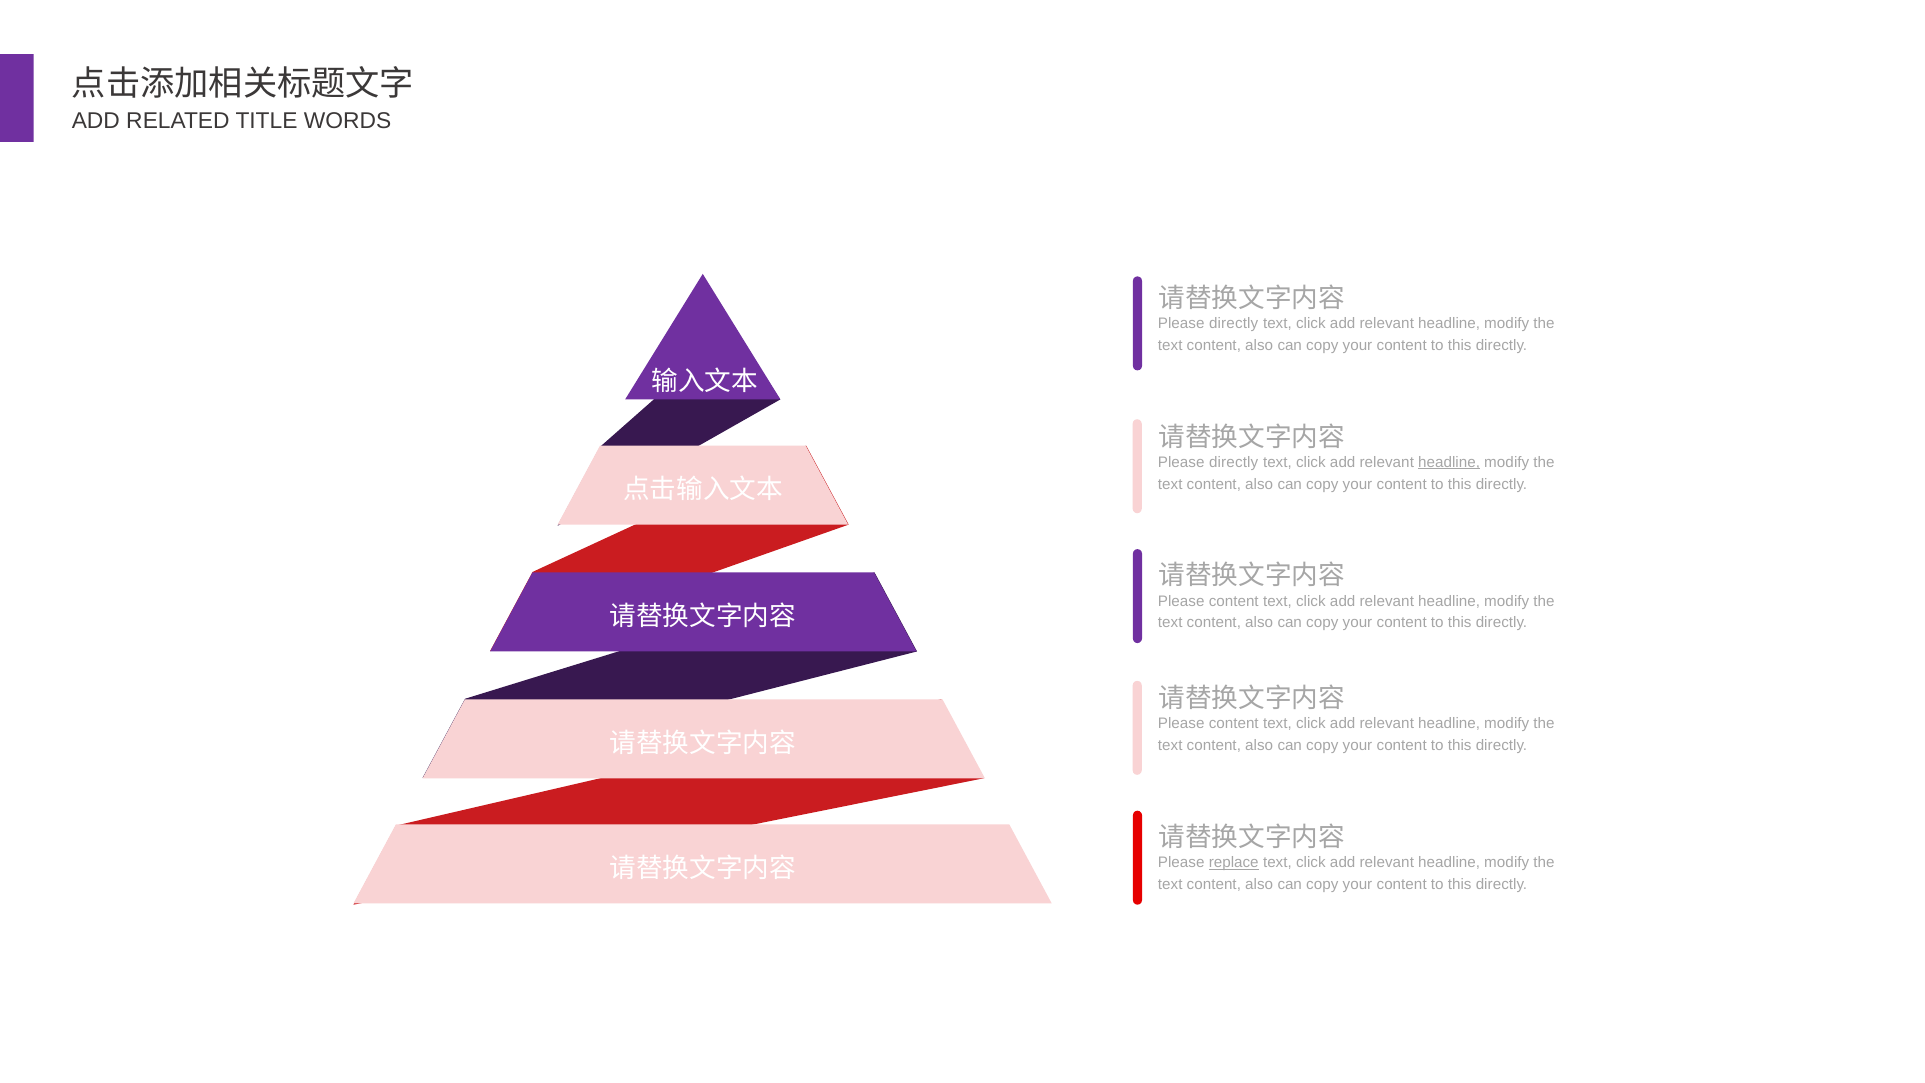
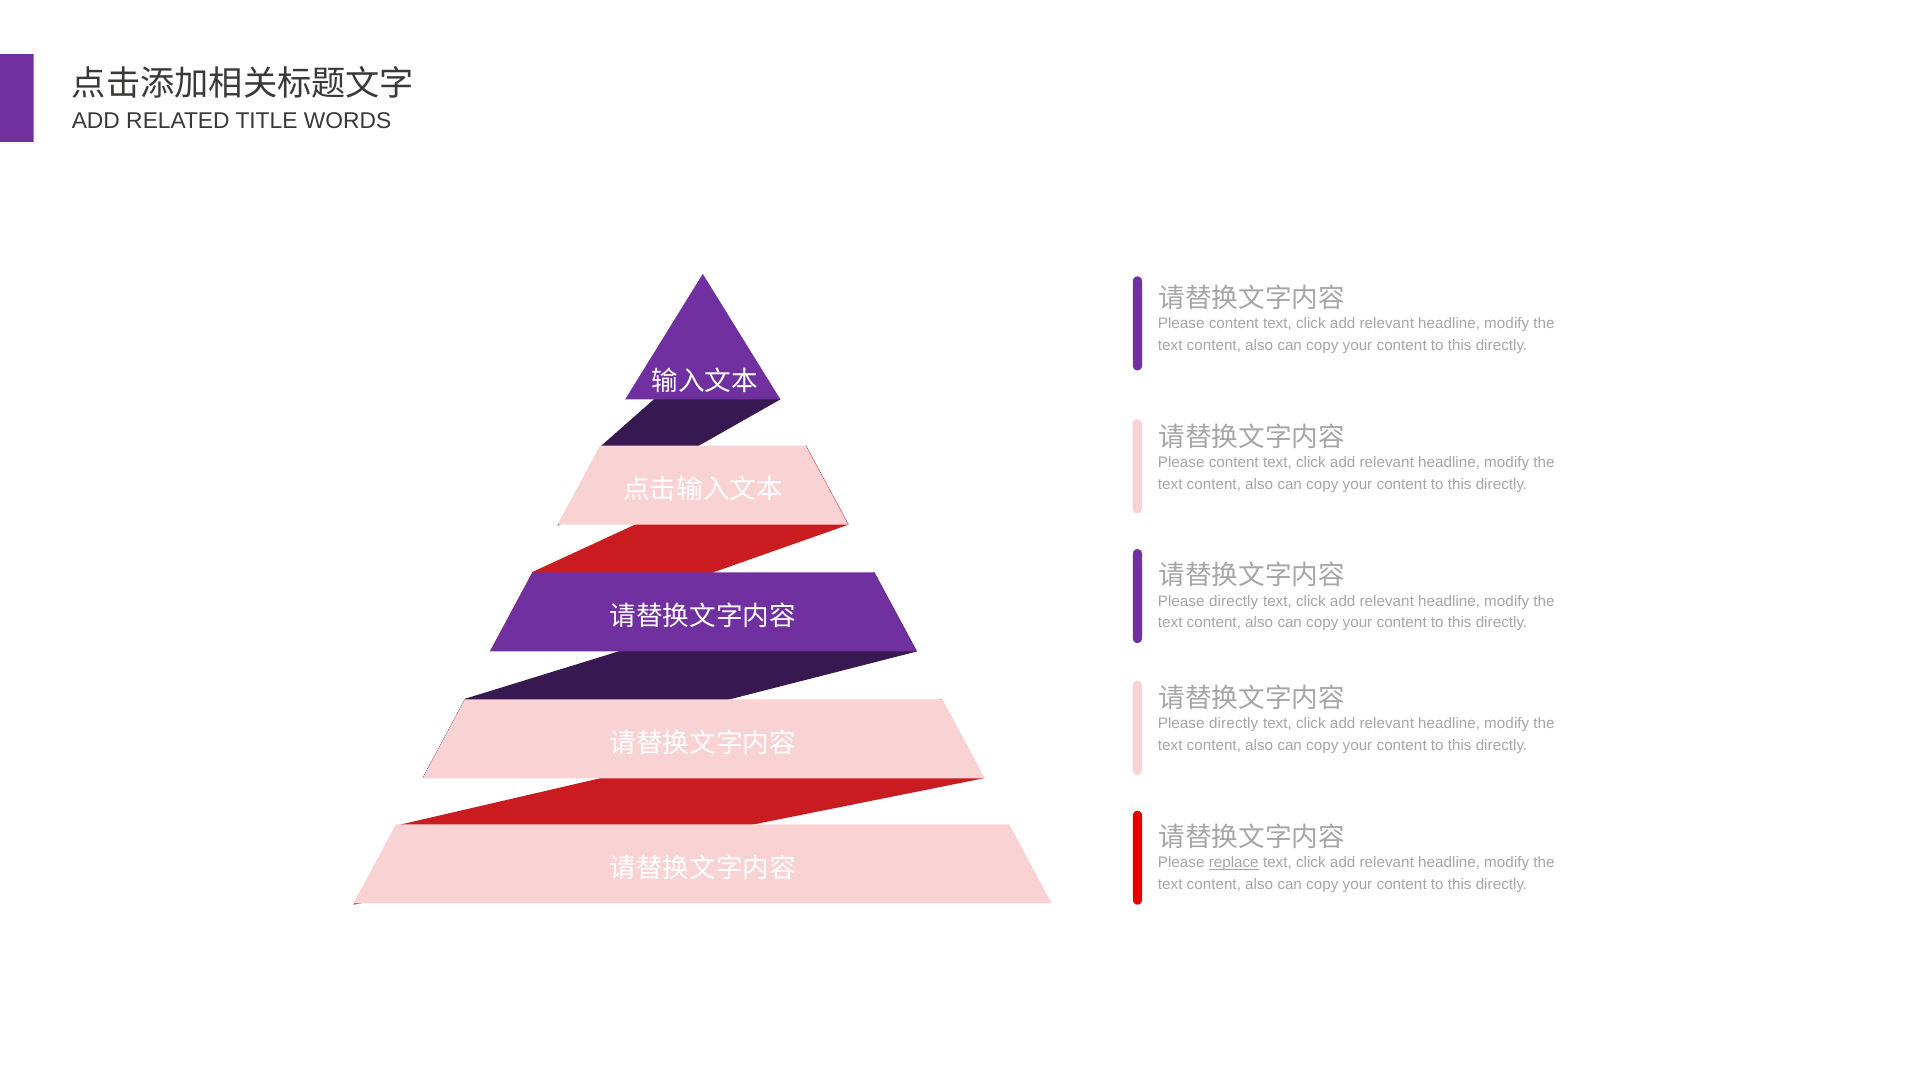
directly: directly -> content (1234, 323)
directly: directly -> content (1234, 462)
headline underline: present -> none (1449, 462)
content: content -> directly (1234, 601)
content: content -> directly (1234, 724)
